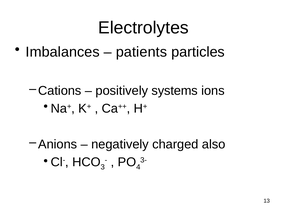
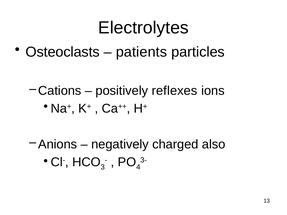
Imbalances: Imbalances -> Osteoclasts (63, 52)
systems: systems -> reflexes (175, 91)
